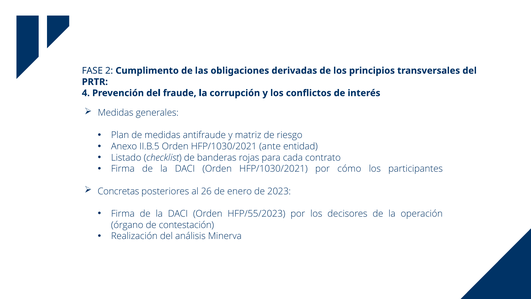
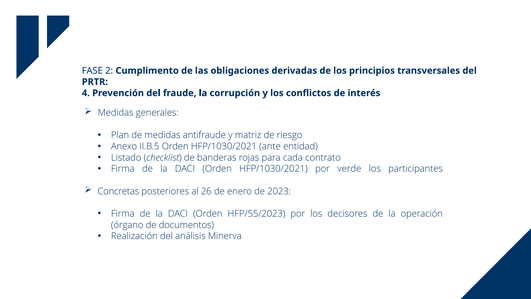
cómo: cómo -> verde (349, 169)
contestación: contestación -> documentos (186, 225)
